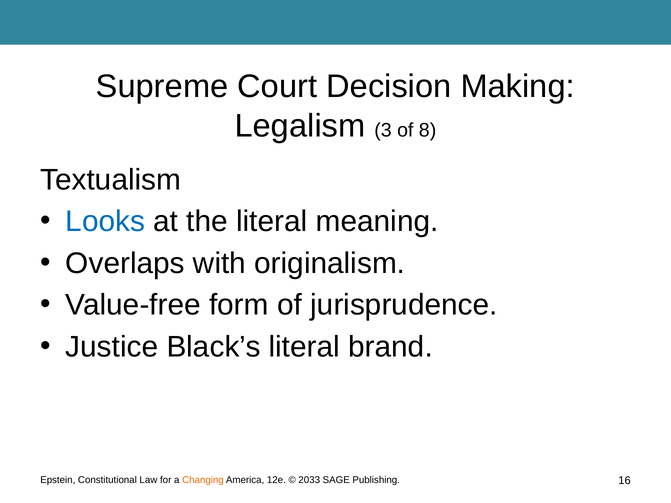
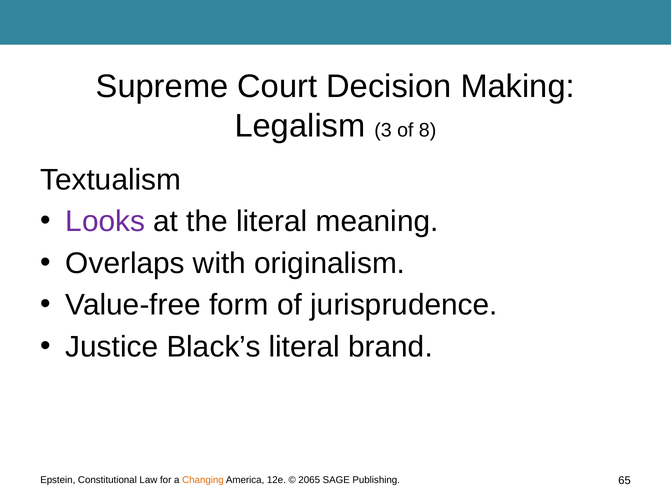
Looks colour: blue -> purple (105, 222)
2033: 2033 -> 2065 (309, 481)
16: 16 -> 65 (625, 481)
